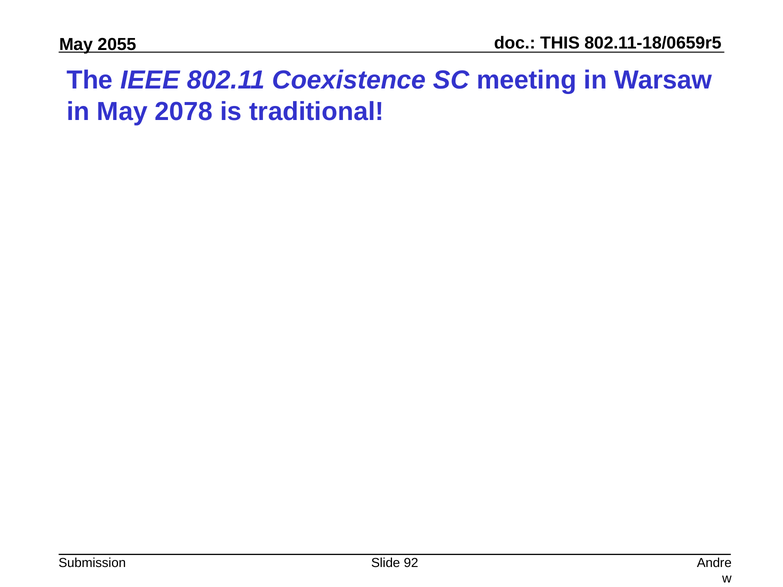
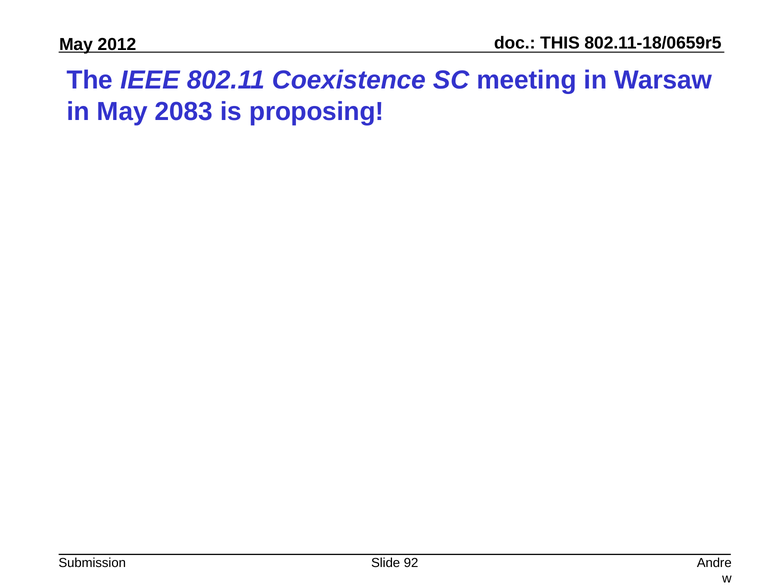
2055: 2055 -> 2012 (117, 44)
2078: 2078 -> 2083 (184, 111)
traditional: traditional -> proposing (317, 111)
